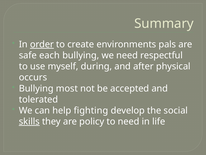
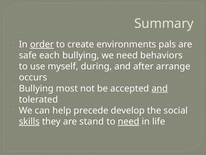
respectful: respectful -> behaviors (161, 55)
physical: physical -> arrange (173, 66)
and underline: none -> present (160, 88)
fighting: fighting -> precede (91, 110)
policy: policy -> stand (92, 121)
need underline: none -> present (129, 121)
